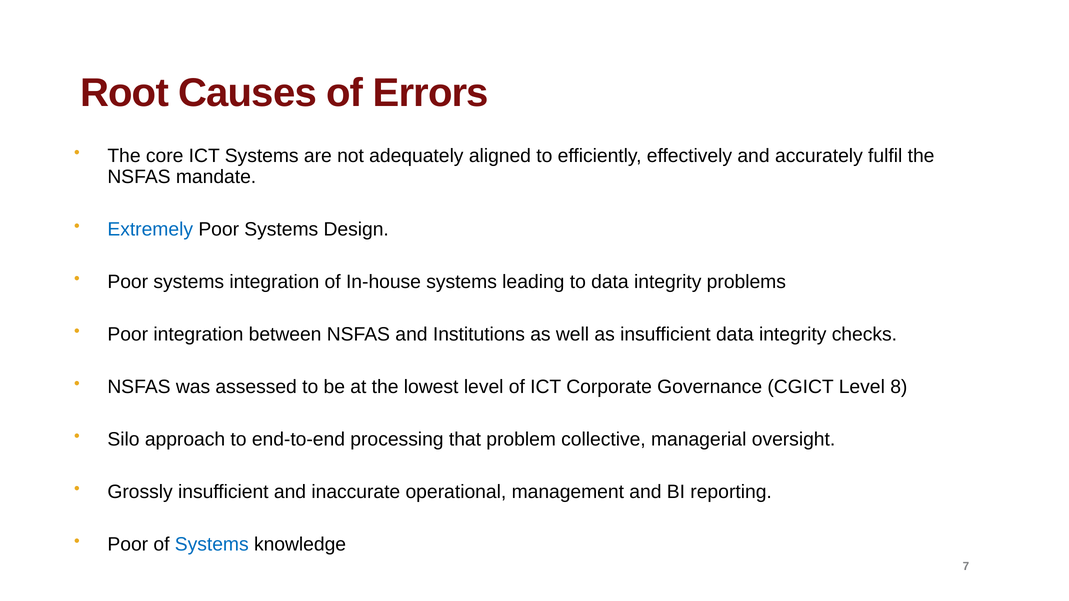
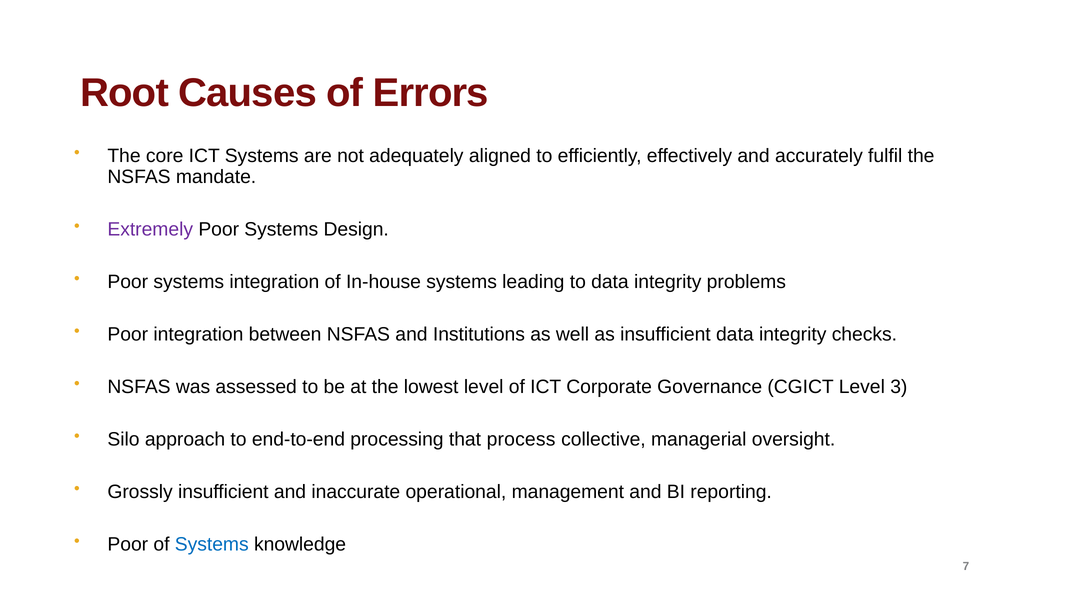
Extremely colour: blue -> purple (150, 229)
8: 8 -> 3 (899, 387)
problem: problem -> process (521, 440)
